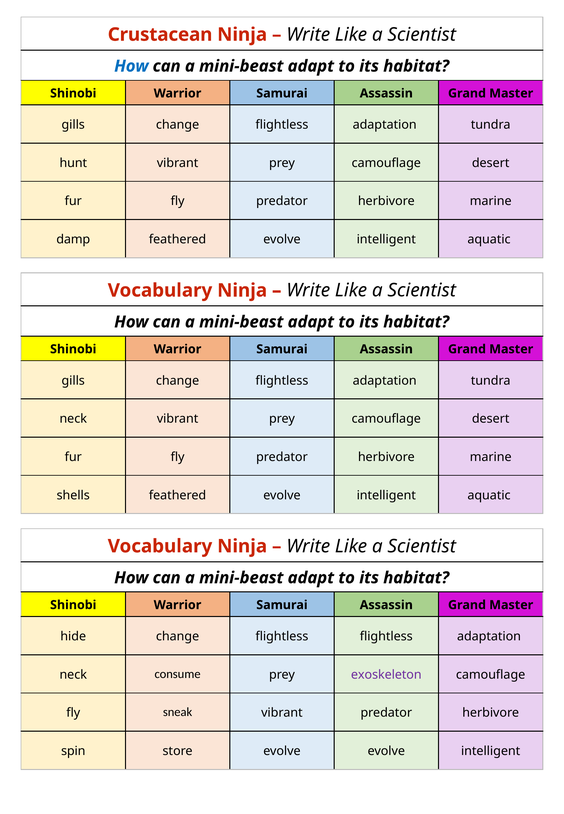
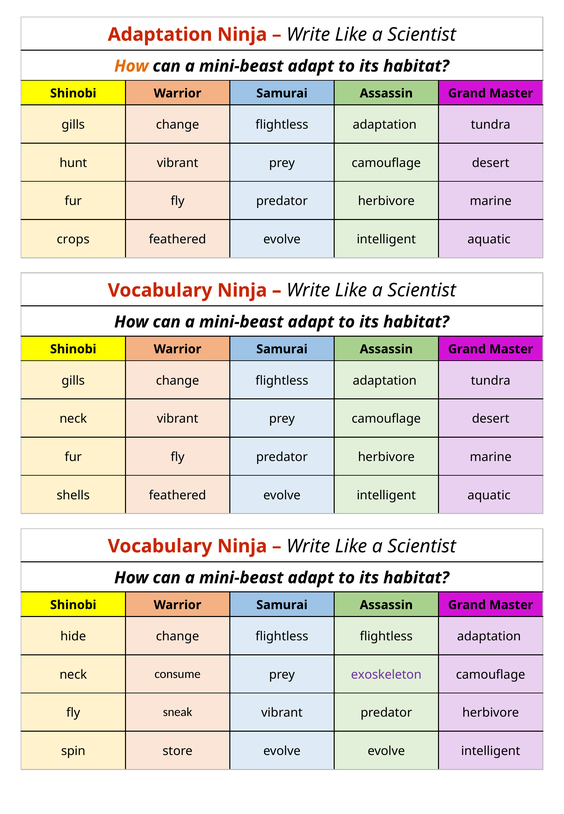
Crustacean: Crustacean -> Adaptation (160, 35)
How colour: blue -> orange (131, 66)
damp: damp -> crops (73, 240)
